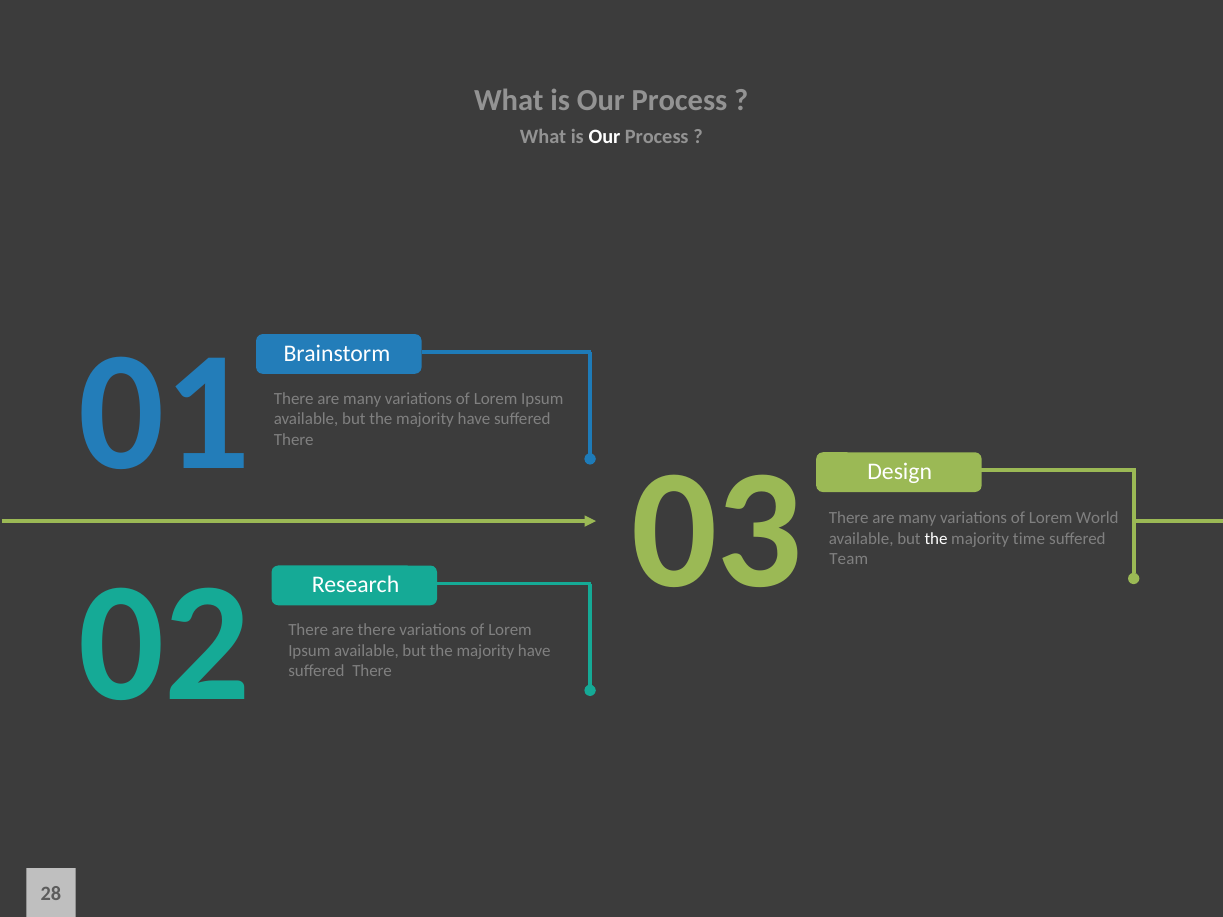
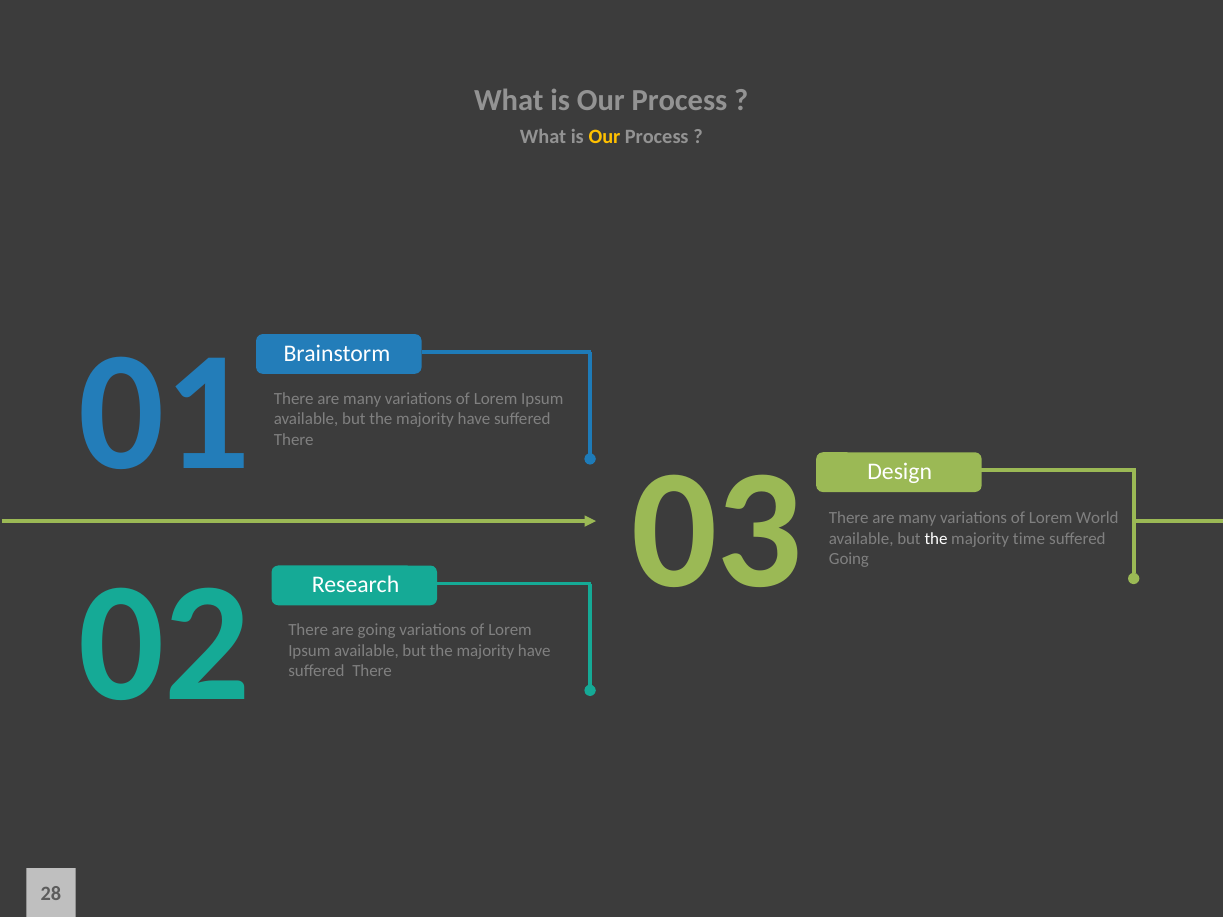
Our colour: white -> yellow (604, 137)
Team: Team -> Going (849, 559)
are there: there -> going (377, 630)
